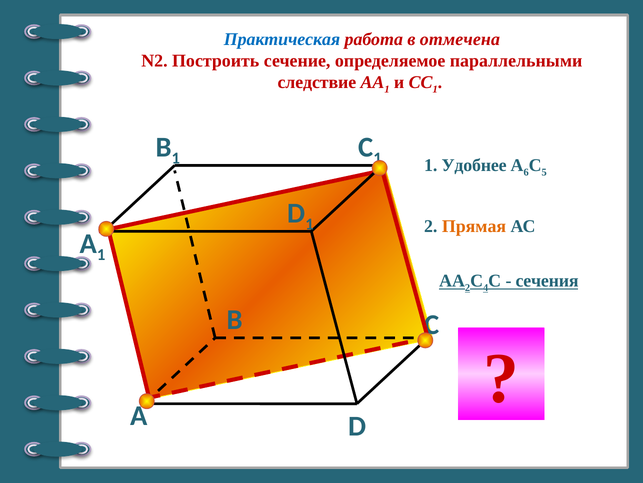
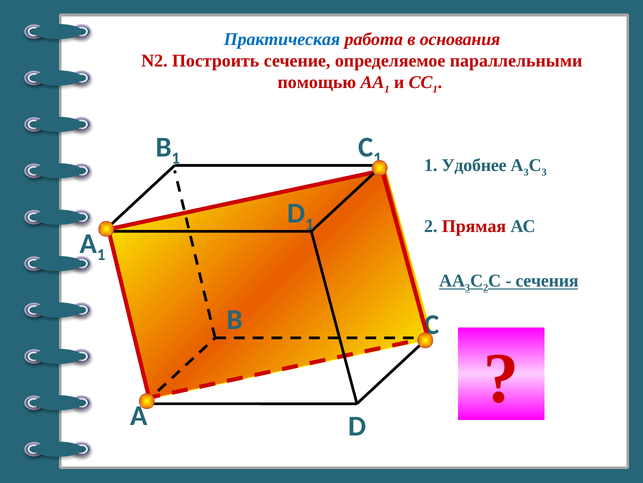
отмечена: отмечена -> основания (460, 39)
следствие: следствие -> помощью (317, 82)
А 6: 6 -> 3 (526, 172)
С 5: 5 -> 3 (544, 172)
Прямая colour: orange -> red (474, 226)
2: 2 -> 3 (468, 287)
С 4: 4 -> 2 (486, 287)
